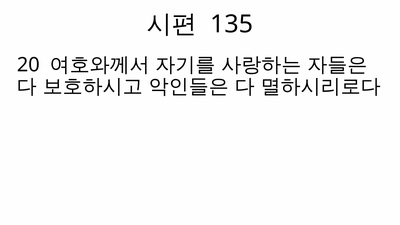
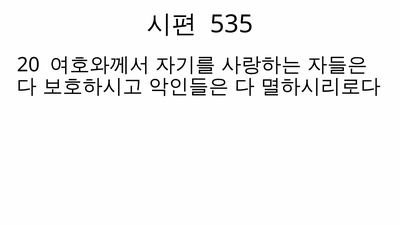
135: 135 -> 535 (232, 24)
